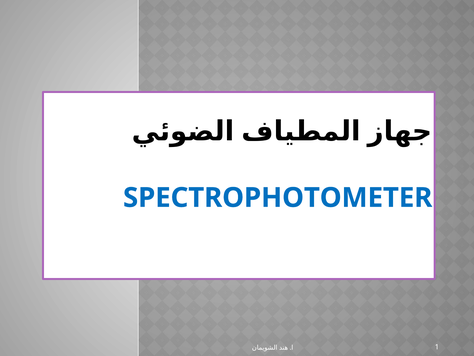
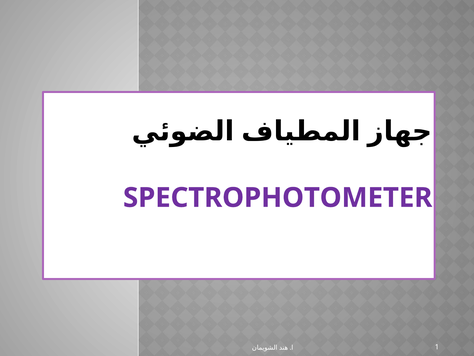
SPECTROPHOTOMETER colour: blue -> purple (278, 197)
